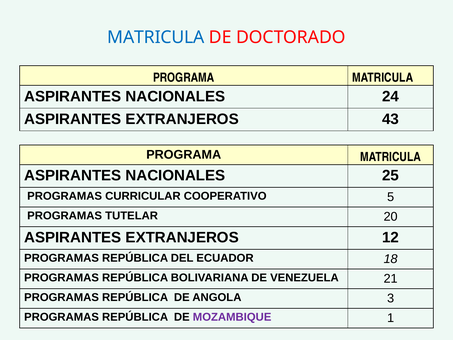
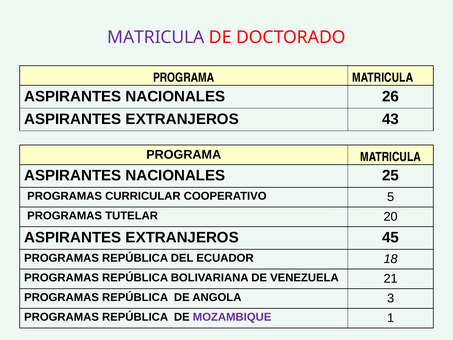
MATRICULA colour: blue -> purple (156, 37)
24: 24 -> 26 (391, 96)
12: 12 -> 45 (391, 237)
